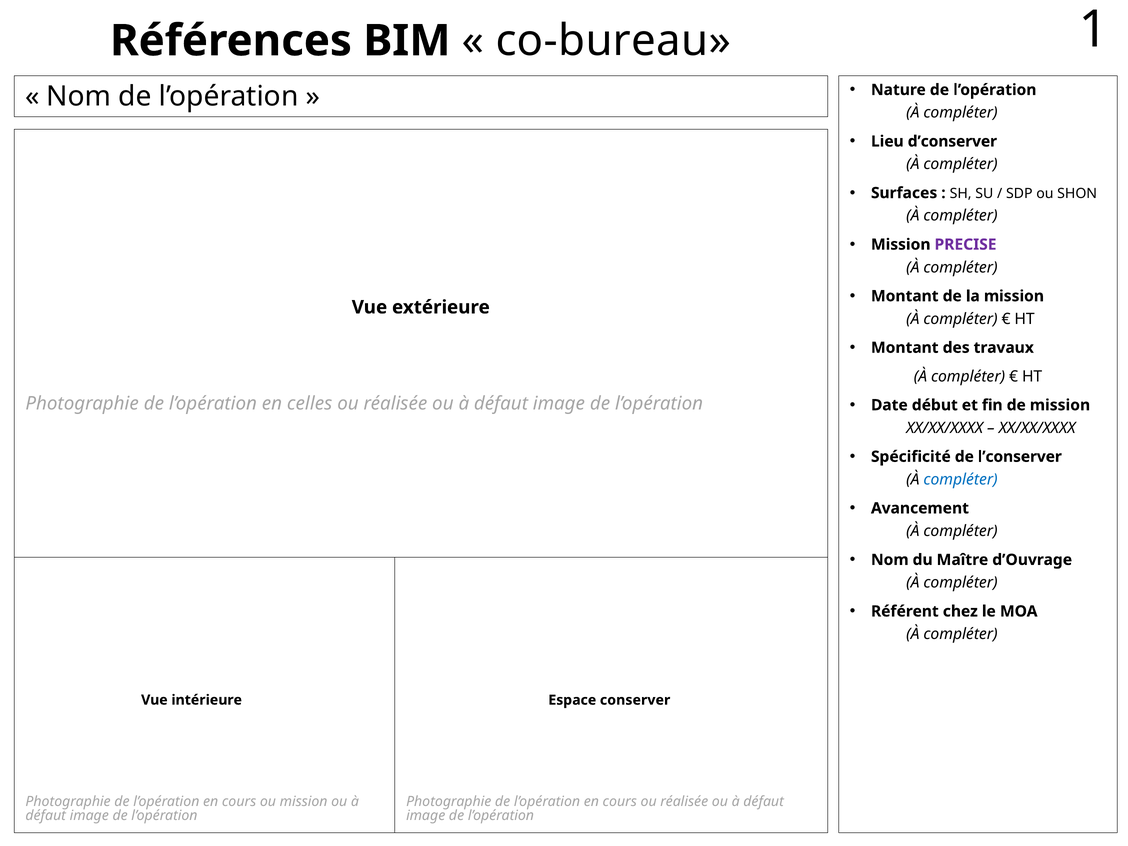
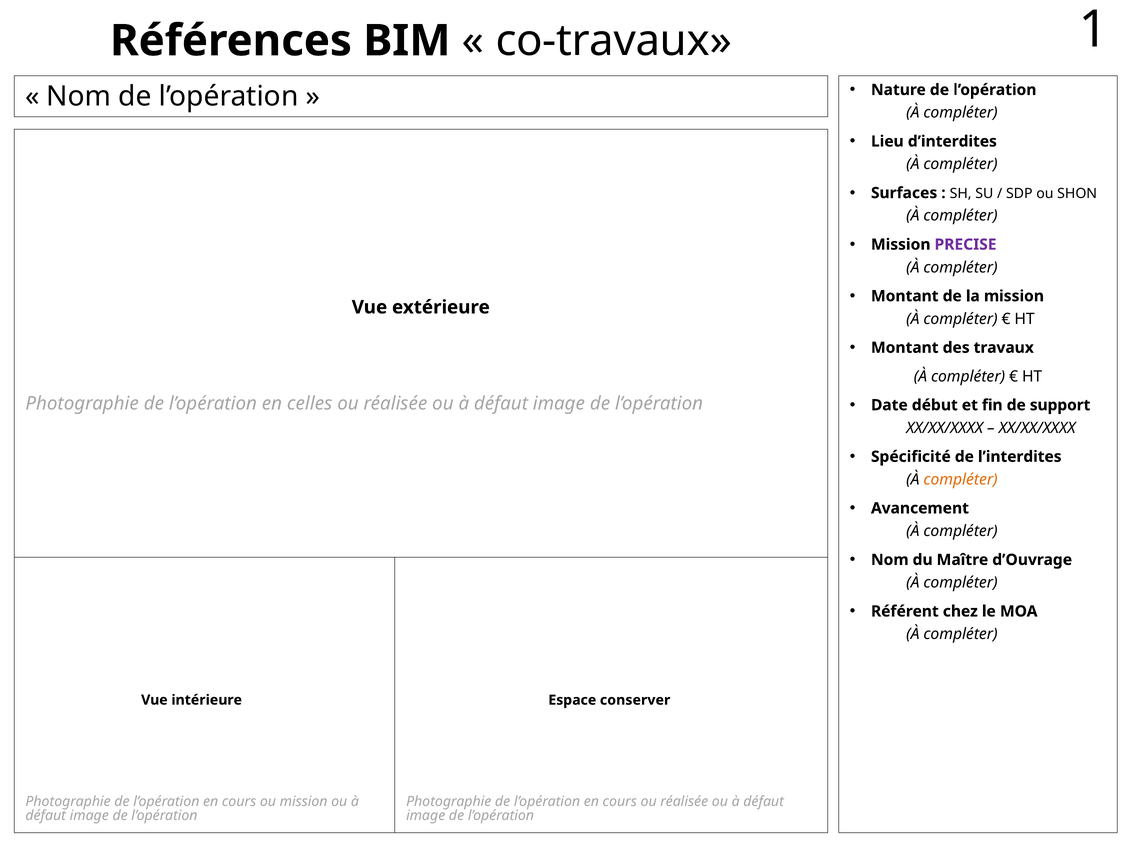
co-bureau: co-bureau -> co-travaux (614, 41)
d’conserver: d’conserver -> d’interdites (952, 141)
de mission: mission -> support (1060, 405)
l’conserver: l’conserver -> l’interdites (1020, 457)
compléter colour: blue -> orange (961, 480)
